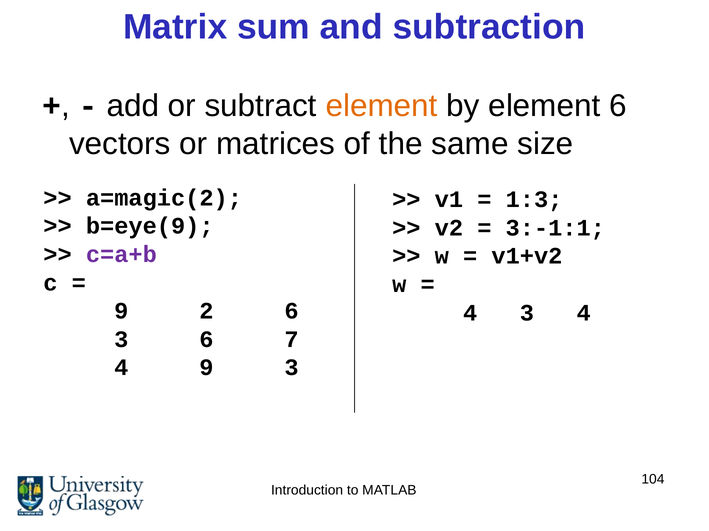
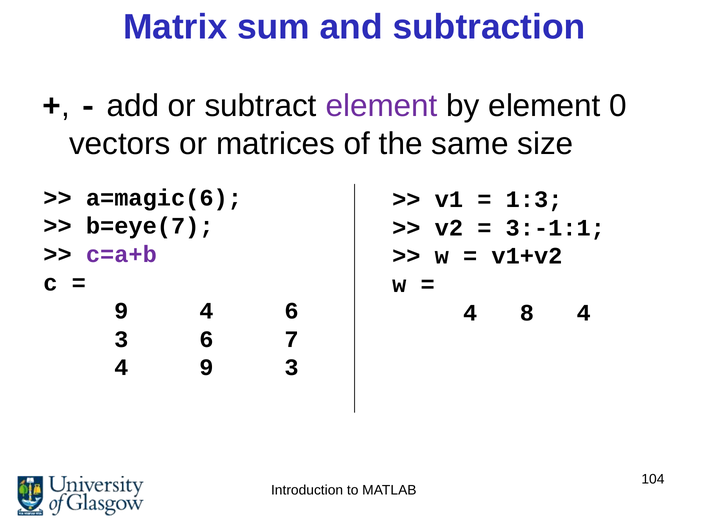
element colour: orange -> purple (382, 106)
element 6: 6 -> 0 (618, 106)
a=magic(2: a=magic(2 -> a=magic(6 (164, 198)
b=eye(9: b=eye(9 -> b=eye(7 (150, 226)
9 2: 2 -> 4 (206, 311)
4 3: 3 -> 8 (527, 313)
